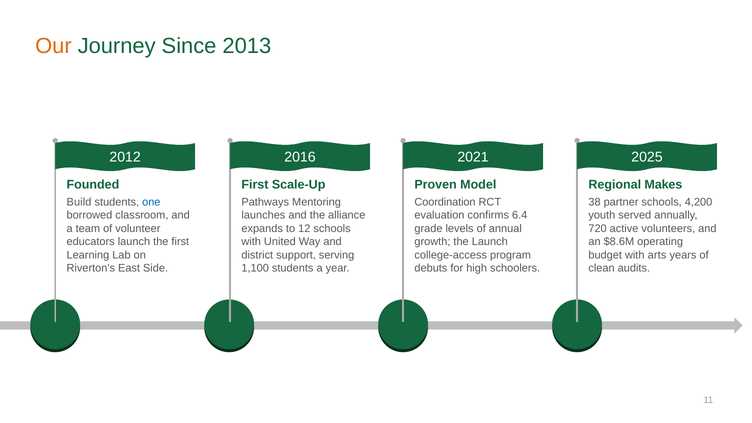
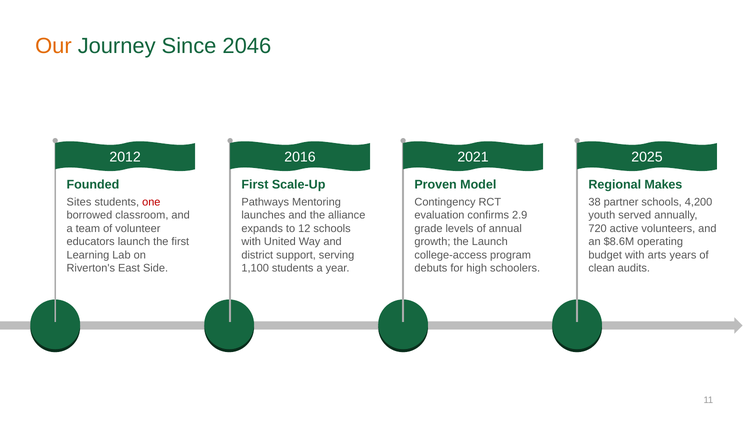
2013: 2013 -> 2046 (247, 46)
Build: Build -> Sites (79, 202)
one colour: blue -> red (151, 202)
Coordination: Coordination -> Contingency (445, 202)
6.4: 6.4 -> 2.9 (520, 215)
